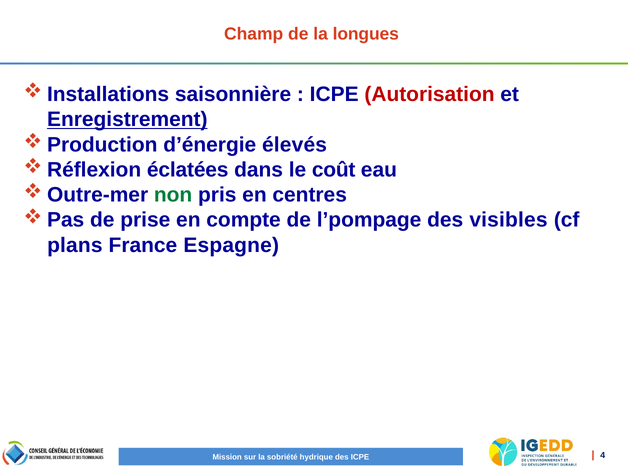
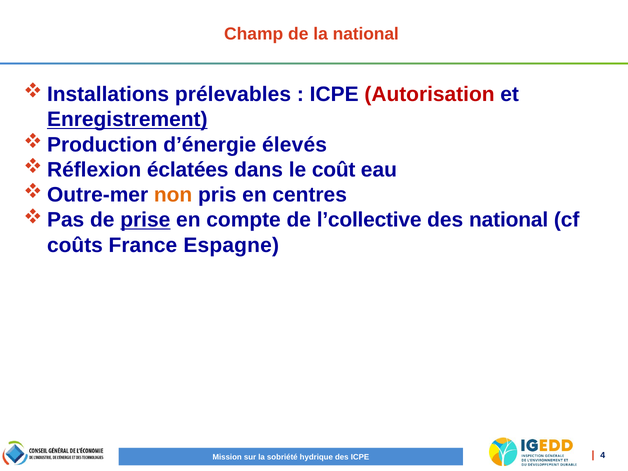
la longues: longues -> national (366, 34)
saisonnière: saisonnière -> prélevables (233, 94)
non colour: green -> orange (173, 195)
prise underline: none -> present (145, 220)
l’pompage: l’pompage -> l’collective (369, 220)
des visibles: visibles -> national (509, 220)
plans: plans -> coûts (75, 245)
